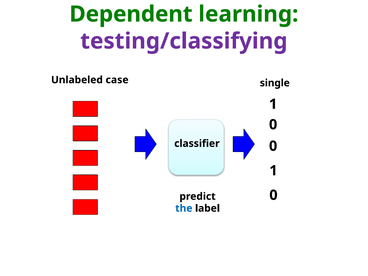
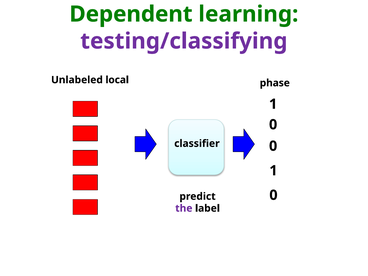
case: case -> local (117, 80)
single: single -> phase (275, 83)
the colour: blue -> purple (184, 208)
